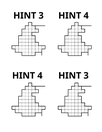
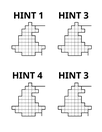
3: 3 -> 1 (41, 16)
4: 4 -> 3 (86, 16)
